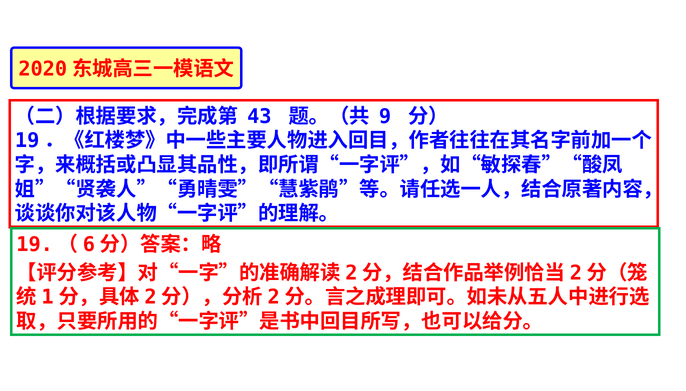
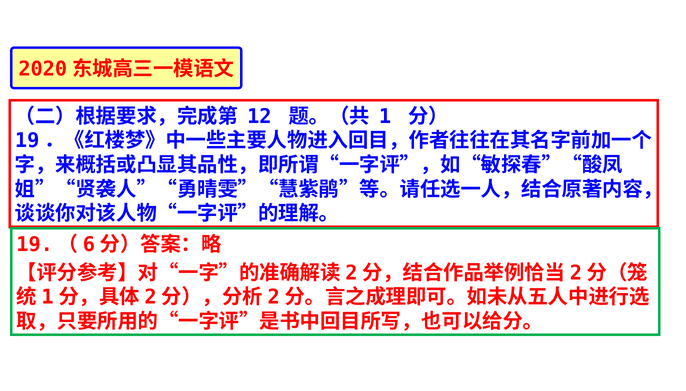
43: 43 -> 12 (259, 116)
9: 9 -> 1 (385, 116)
